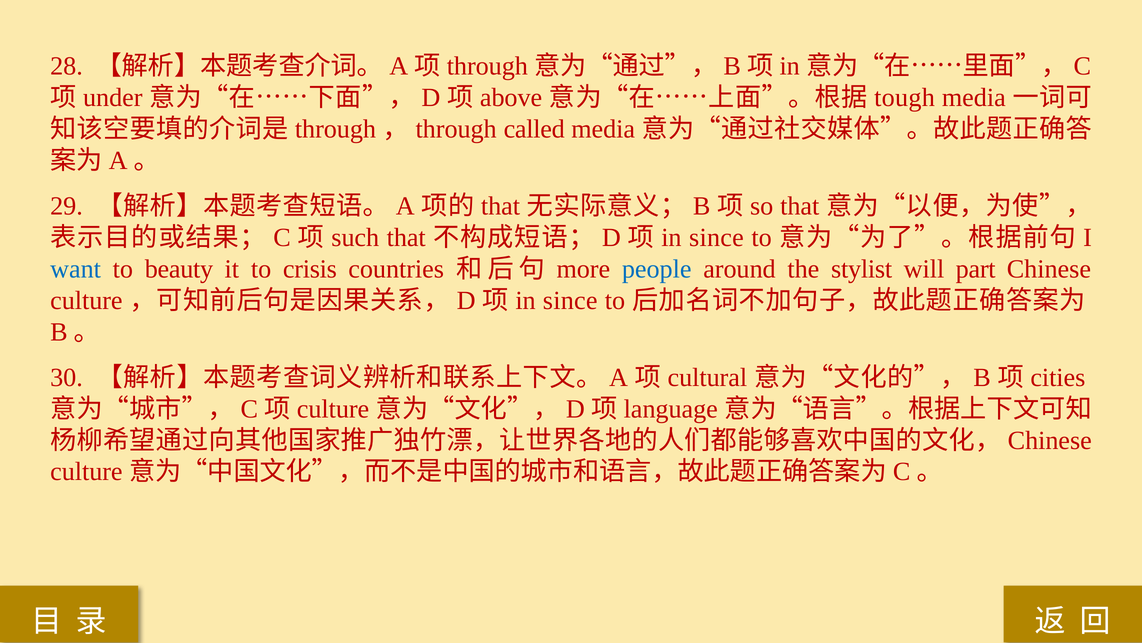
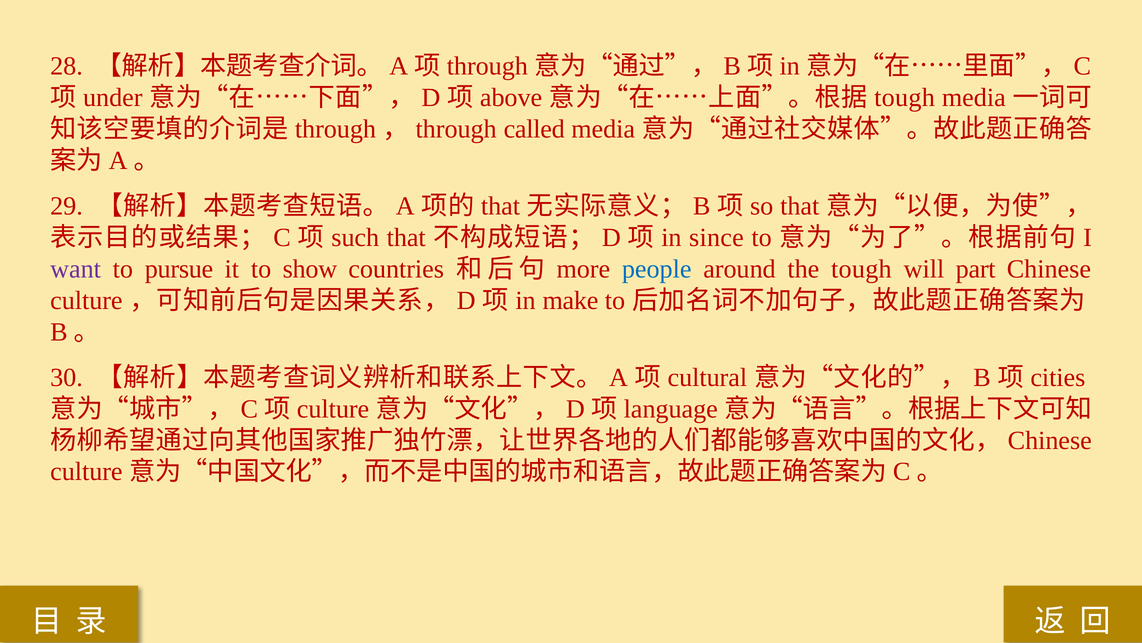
want colour: blue -> purple (76, 269)
beauty: beauty -> pursue (179, 269)
crisis: crisis -> show (310, 269)
the stylist: stylist -> tough (861, 269)
since: since -> make (570, 300)
